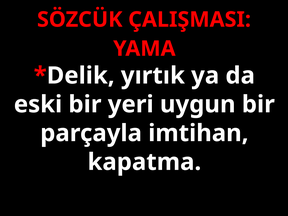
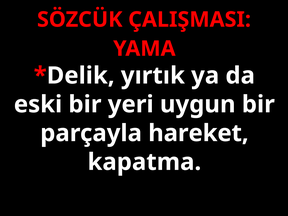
imtihan: imtihan -> hareket (198, 133)
